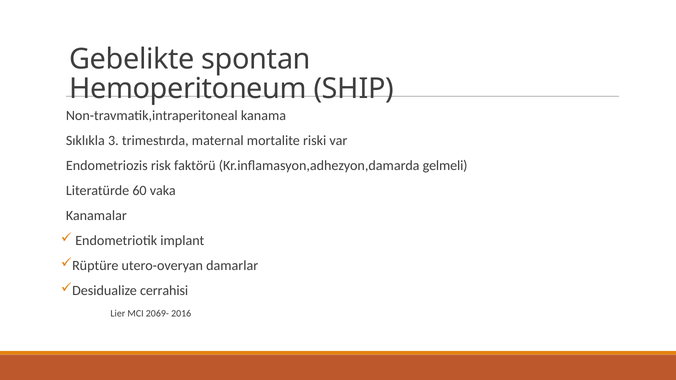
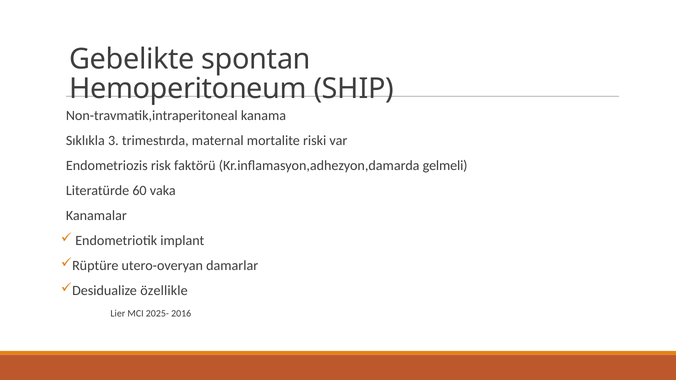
cerrahisi: cerrahisi -> özellikle (164, 291)
2069-: 2069- -> 2025- (157, 314)
